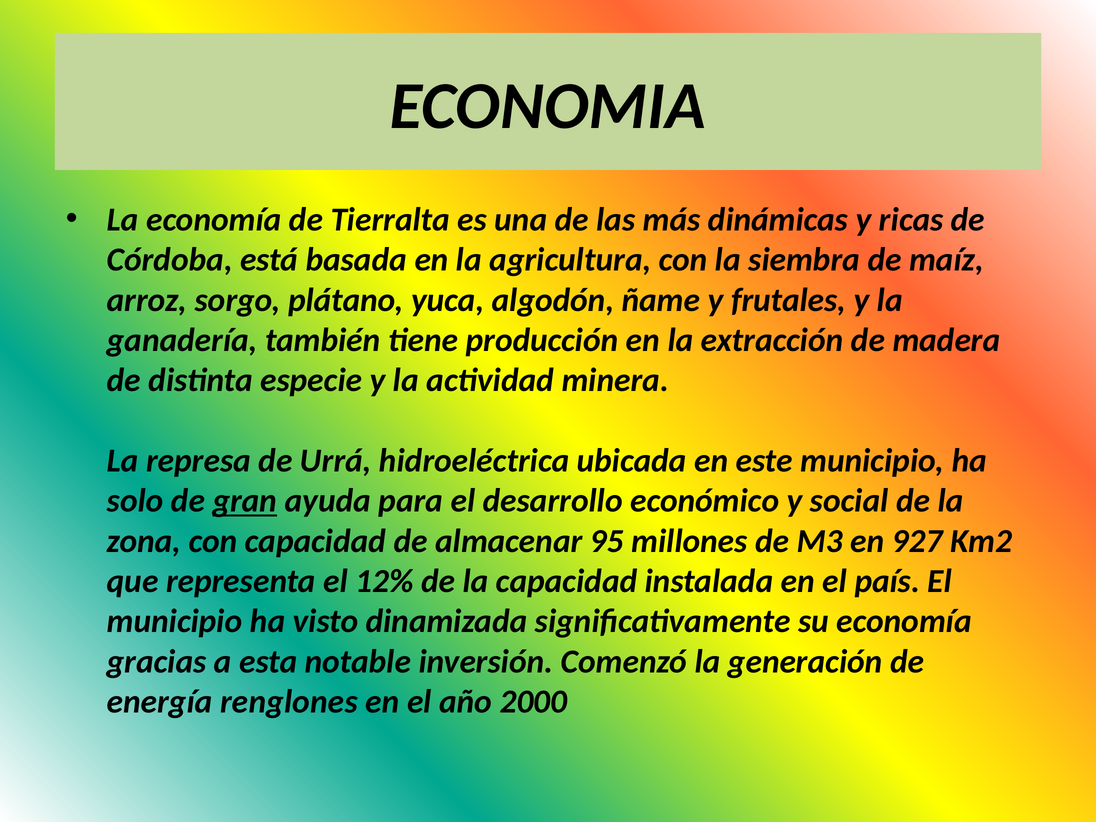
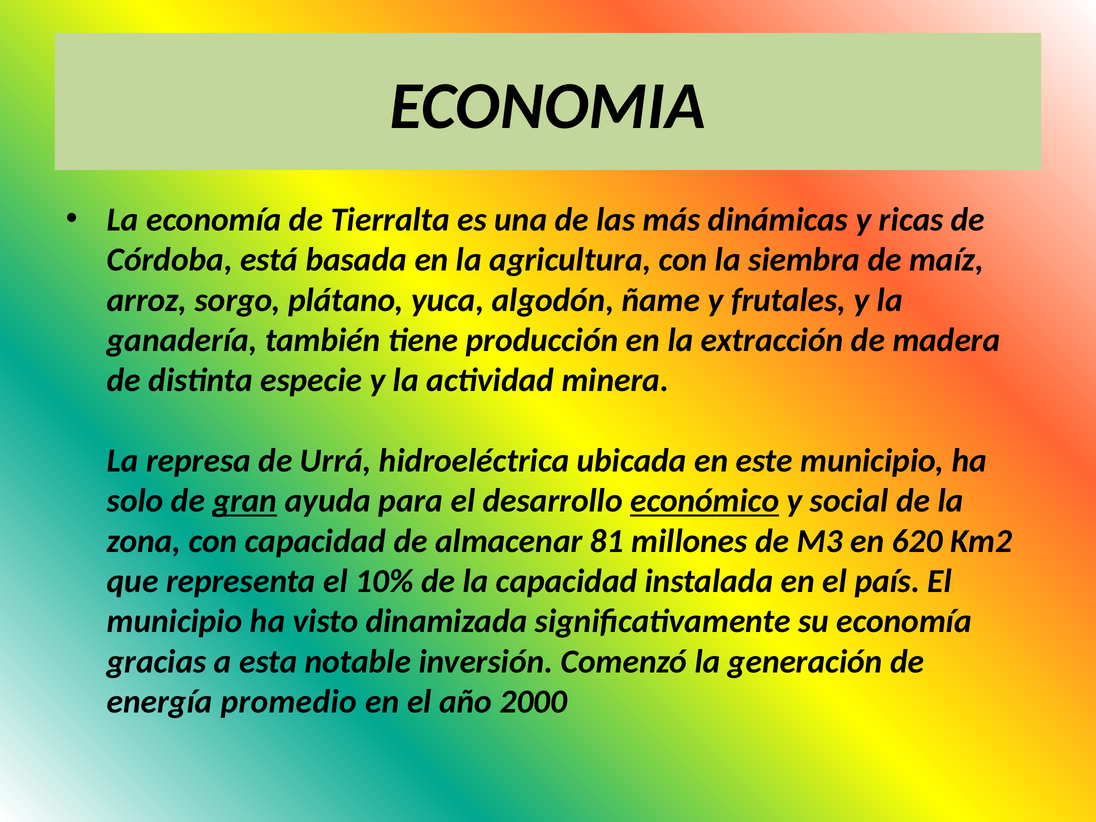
económico underline: none -> present (705, 501)
95: 95 -> 81 (607, 541)
927: 927 -> 620 (917, 541)
12%: 12% -> 10% (384, 581)
renglones: renglones -> promedio (289, 702)
